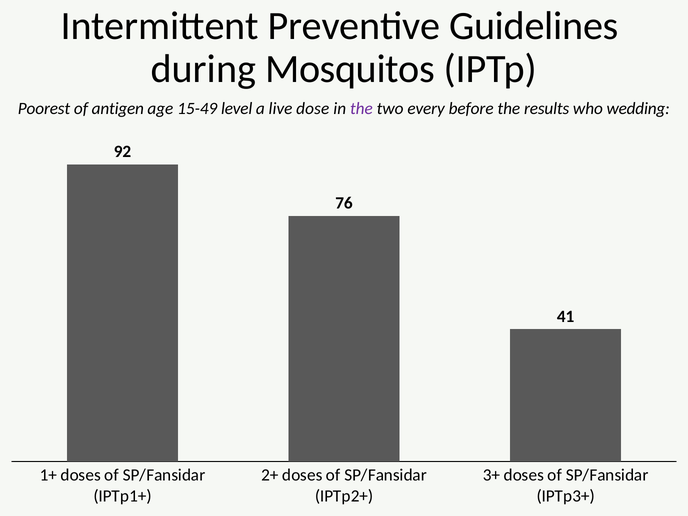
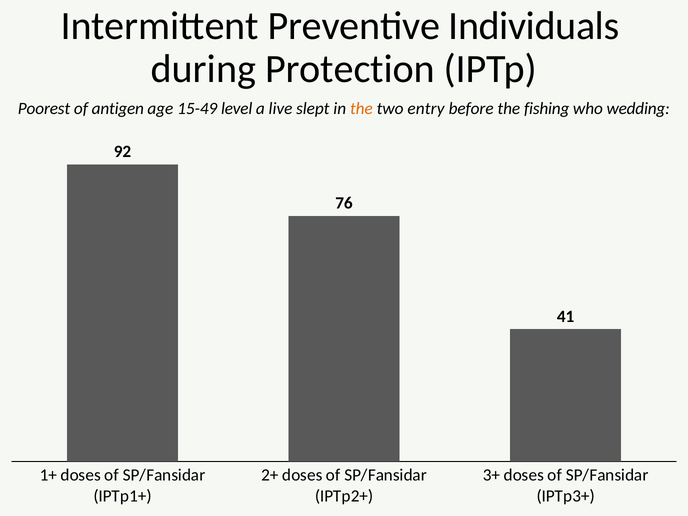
Guidelines: Guidelines -> Individuals (534, 26)
Mosquitos: Mosquitos -> Protection (350, 69)
dose: dose -> slept (313, 109)
the colour: purple -> orange (361, 109)
every: every -> entry (426, 109)
results: results -> fishing (547, 109)
